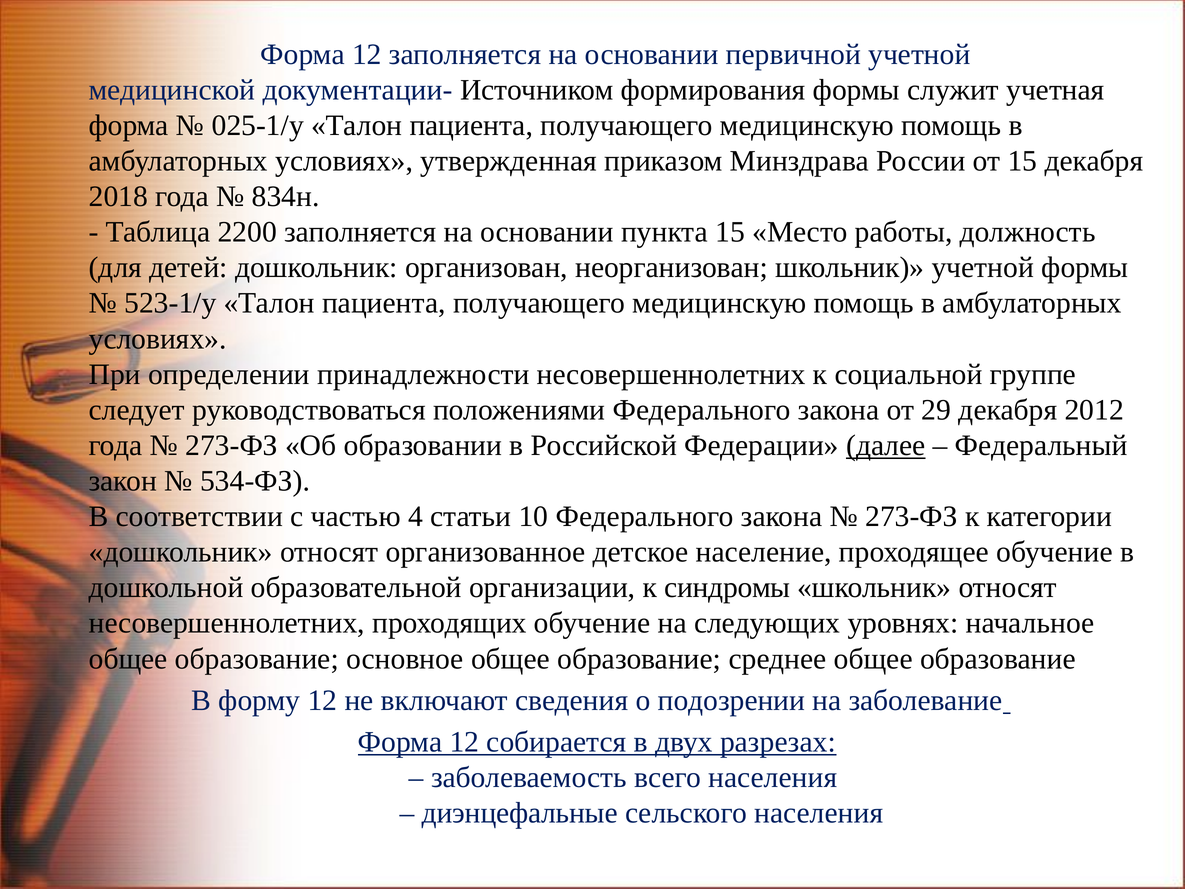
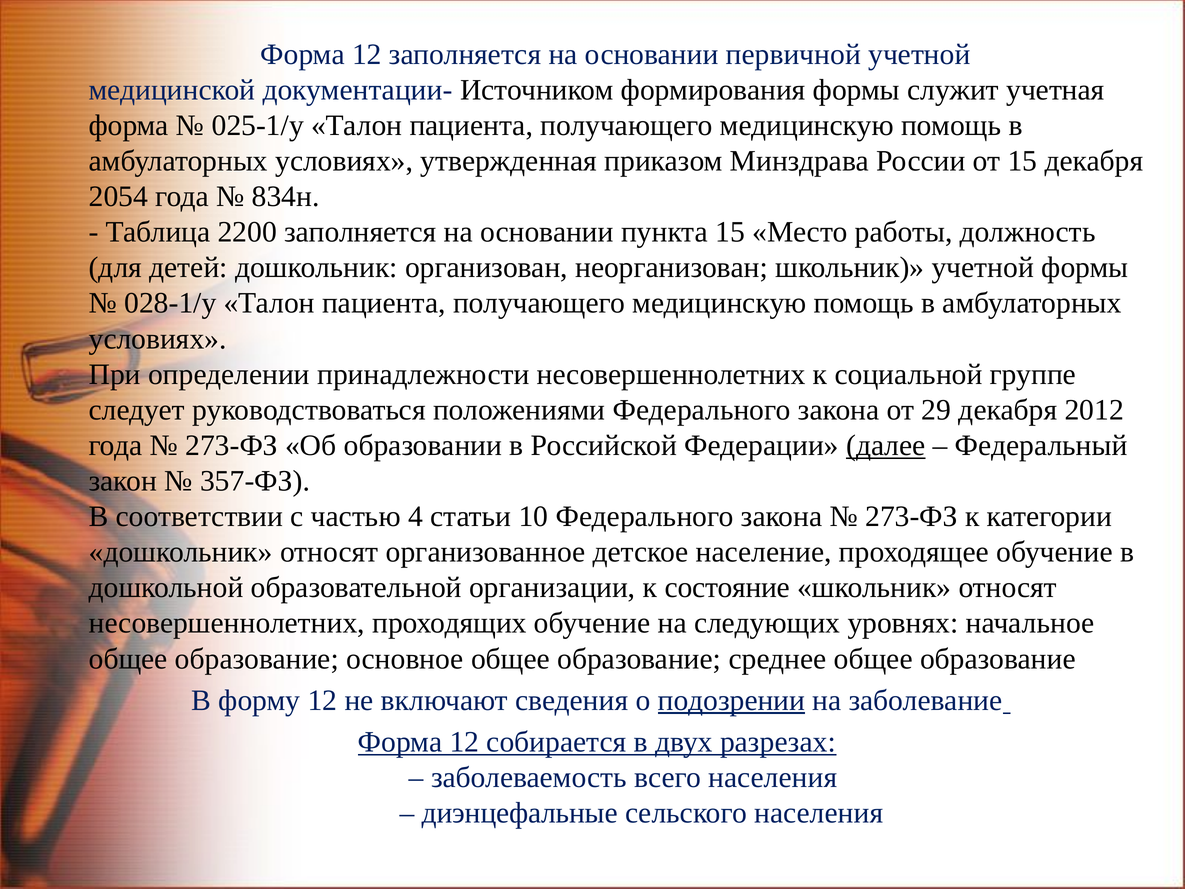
2018: 2018 -> 2054 (118, 196)
523-1/у: 523-1/у -> 028-1/у (170, 303)
534-ФЗ: 534-ФЗ -> 357-ФЗ (255, 481)
синдромы: синдромы -> состояние (727, 587)
подозрении underline: none -> present (731, 700)
